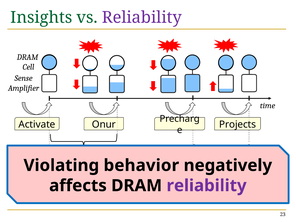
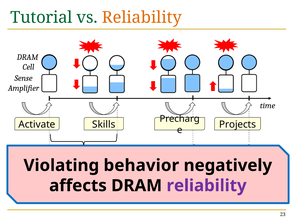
Insights: Insights -> Tutorial (41, 17)
Reliability colour: purple -> orange (142, 17)
Onur: Onur -> Skills (104, 124)
